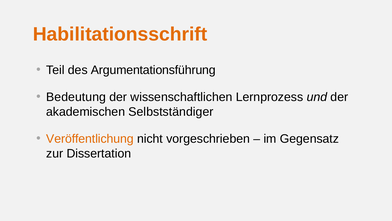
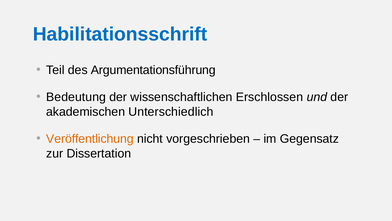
Habilitationsschrift colour: orange -> blue (120, 34)
Lernprozess: Lernprozess -> Erschlossen (269, 97)
Selbstständiger: Selbstständiger -> Unterschiedlich (171, 112)
